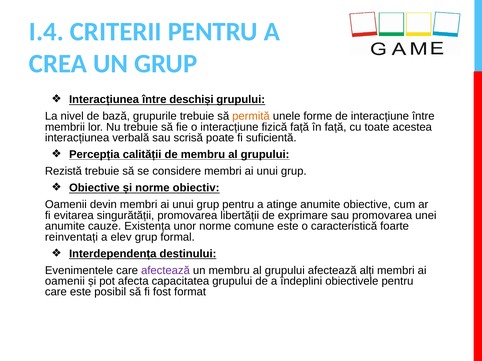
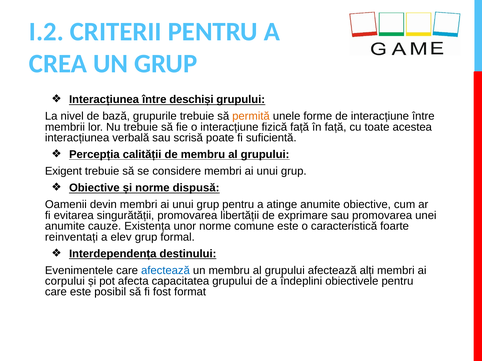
I.4: I.4 -> I.2 (46, 32)
Rezistă: Rezistă -> Exigent (63, 171)
obiectiv: obiectiv -> dispusă (196, 188)
afectează colour: purple -> blue (165, 271)
oamenii: oamenii -> corpului (65, 282)
